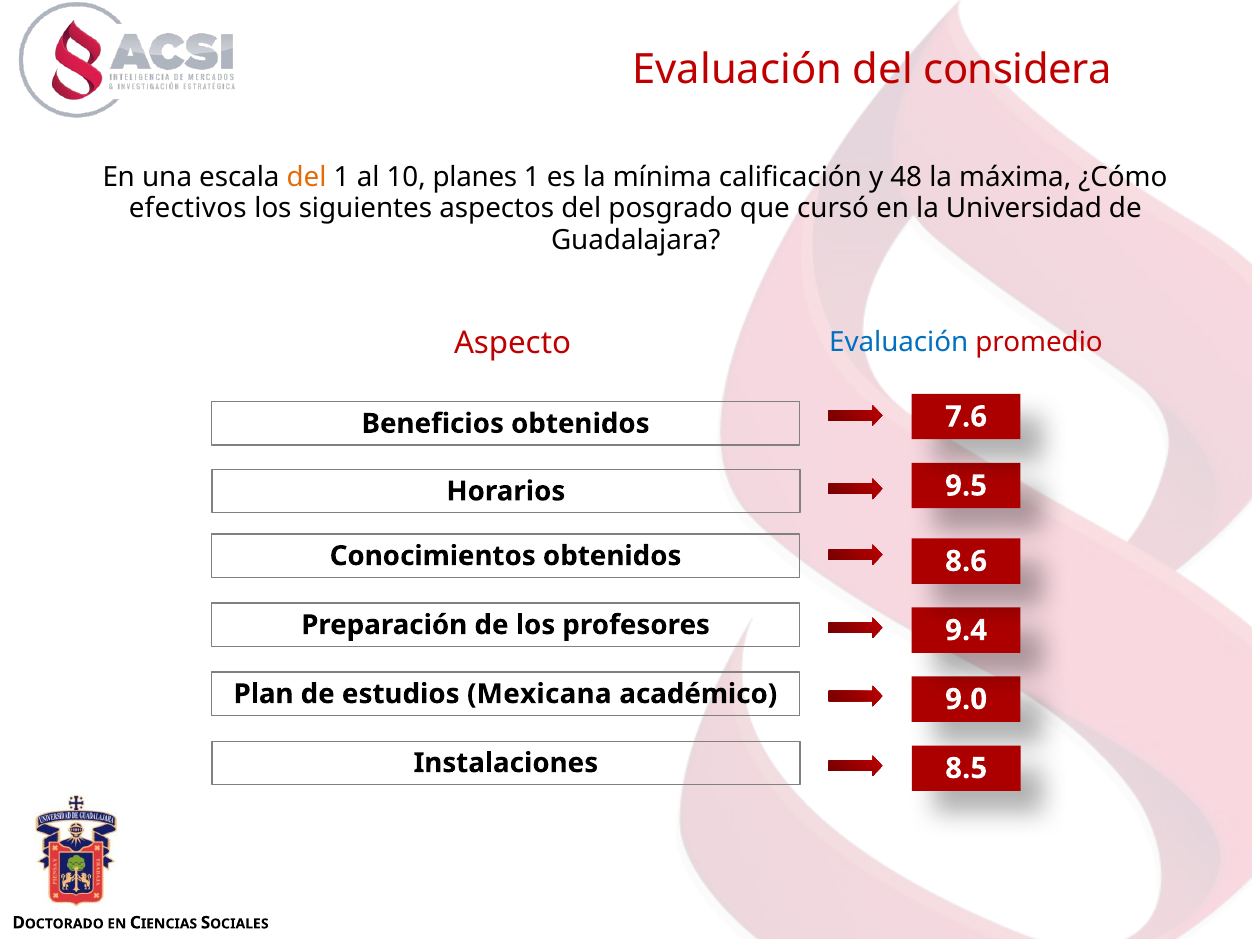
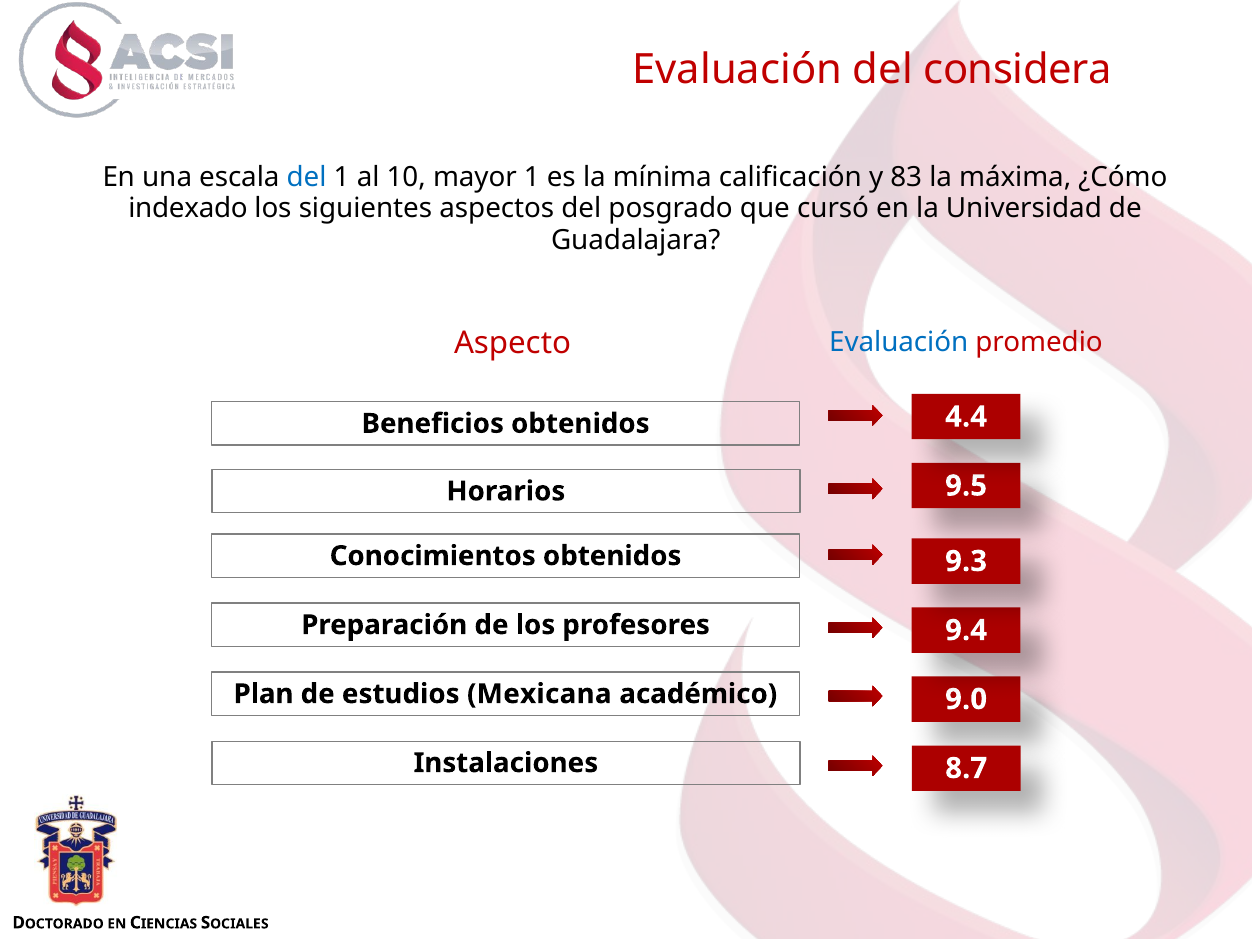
del colour: orange -> blue (307, 178)
planes: planes -> mayor (475, 178)
48: 48 -> 83 (906, 178)
efectivos: efectivos -> indexado (188, 209)
7.6: 7.6 -> 4.4 (966, 417)
8.6: 8.6 -> 9.3 (966, 561)
8.5: 8.5 -> 8.7 (966, 768)
